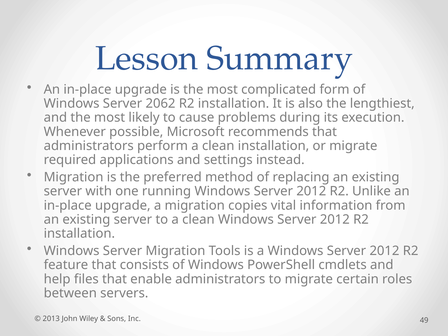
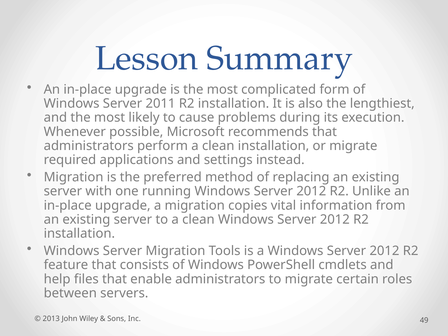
2062: 2062 -> 2011 (161, 104)
